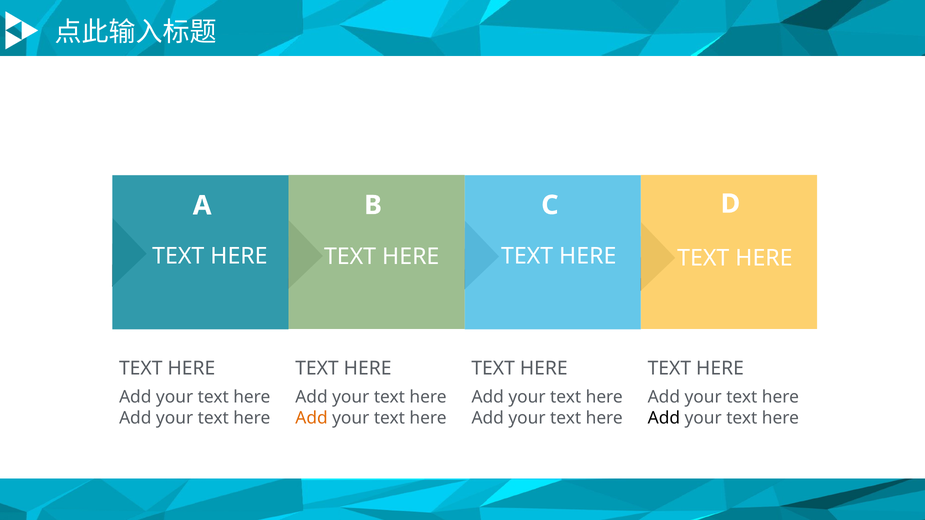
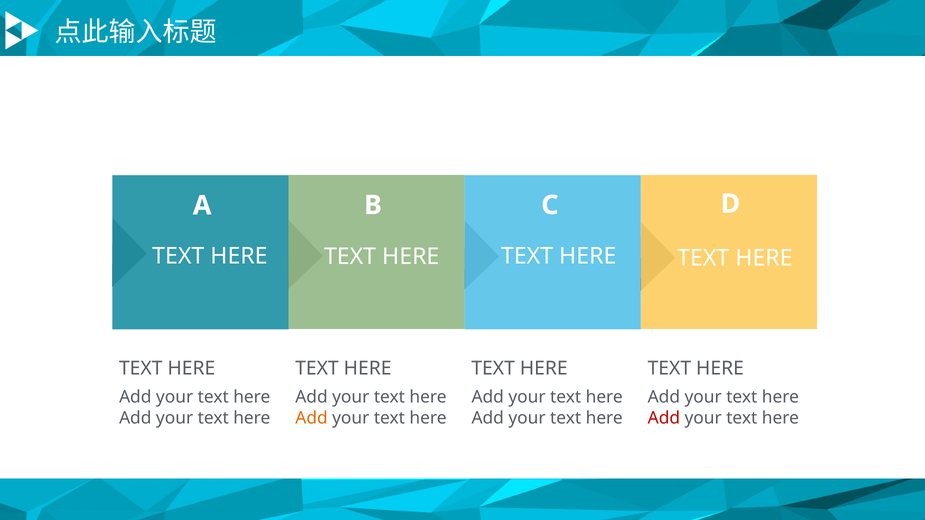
Add colour: black -> red (664, 418)
